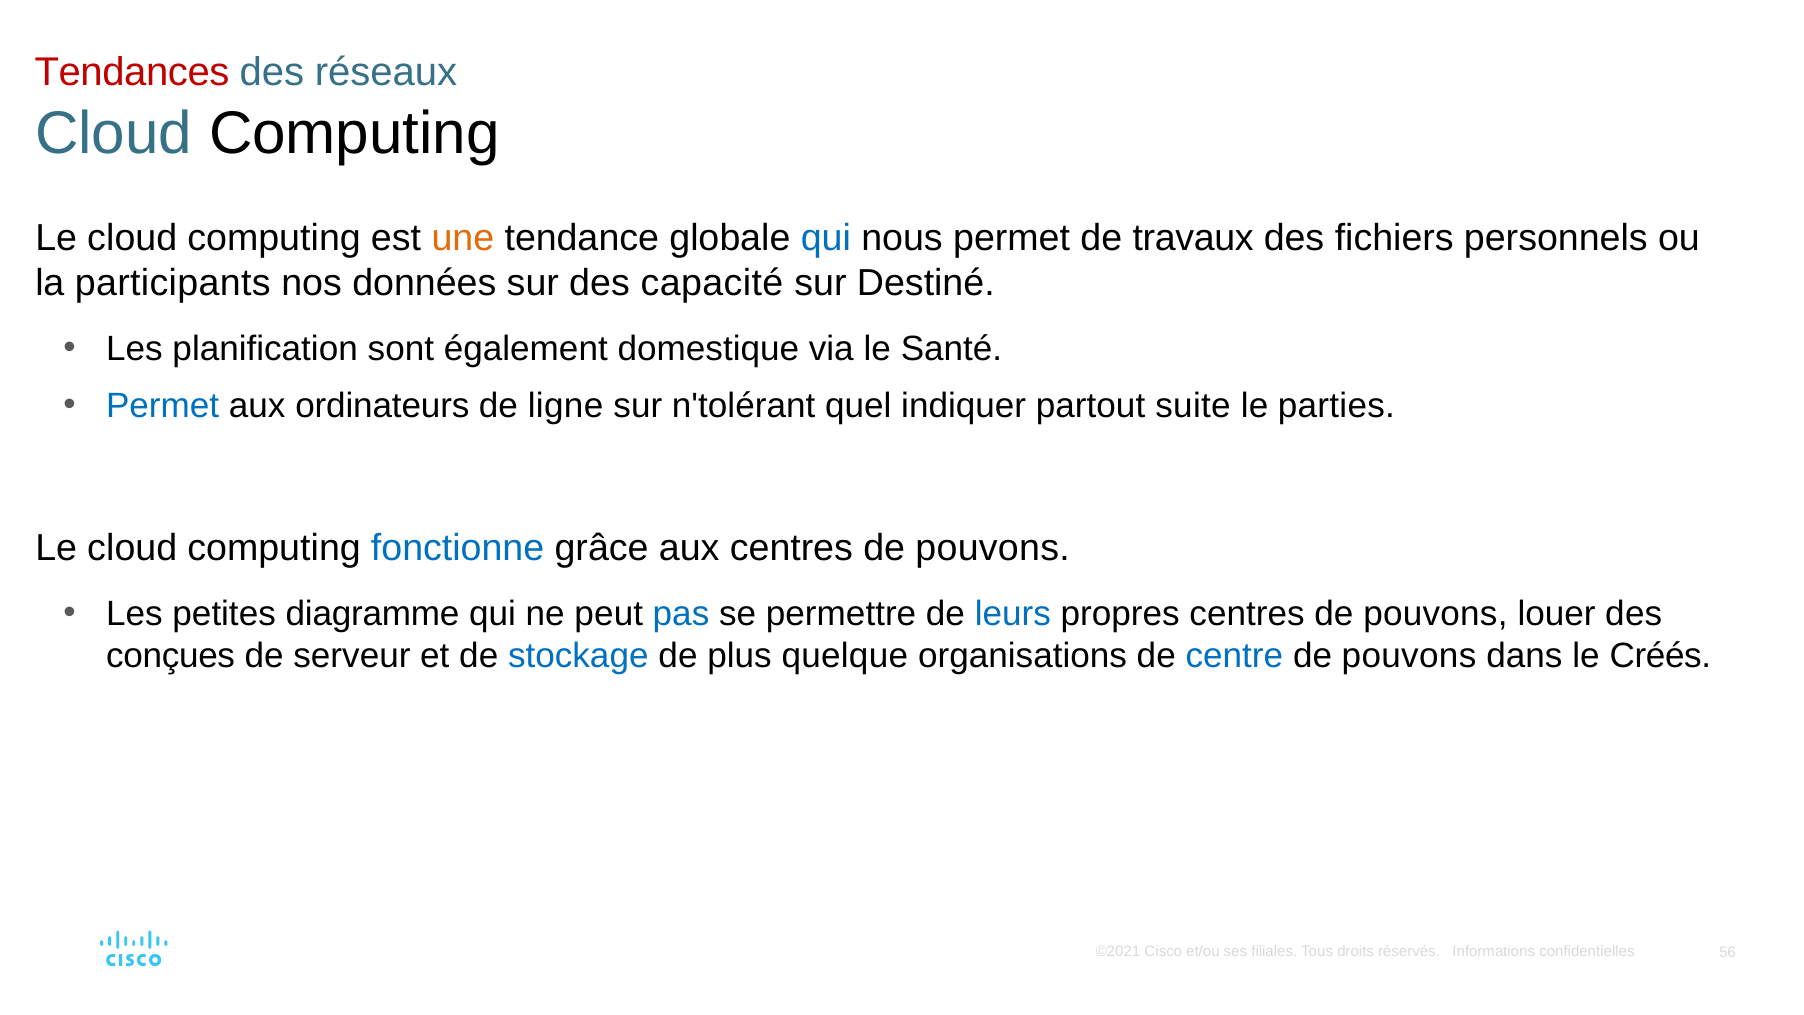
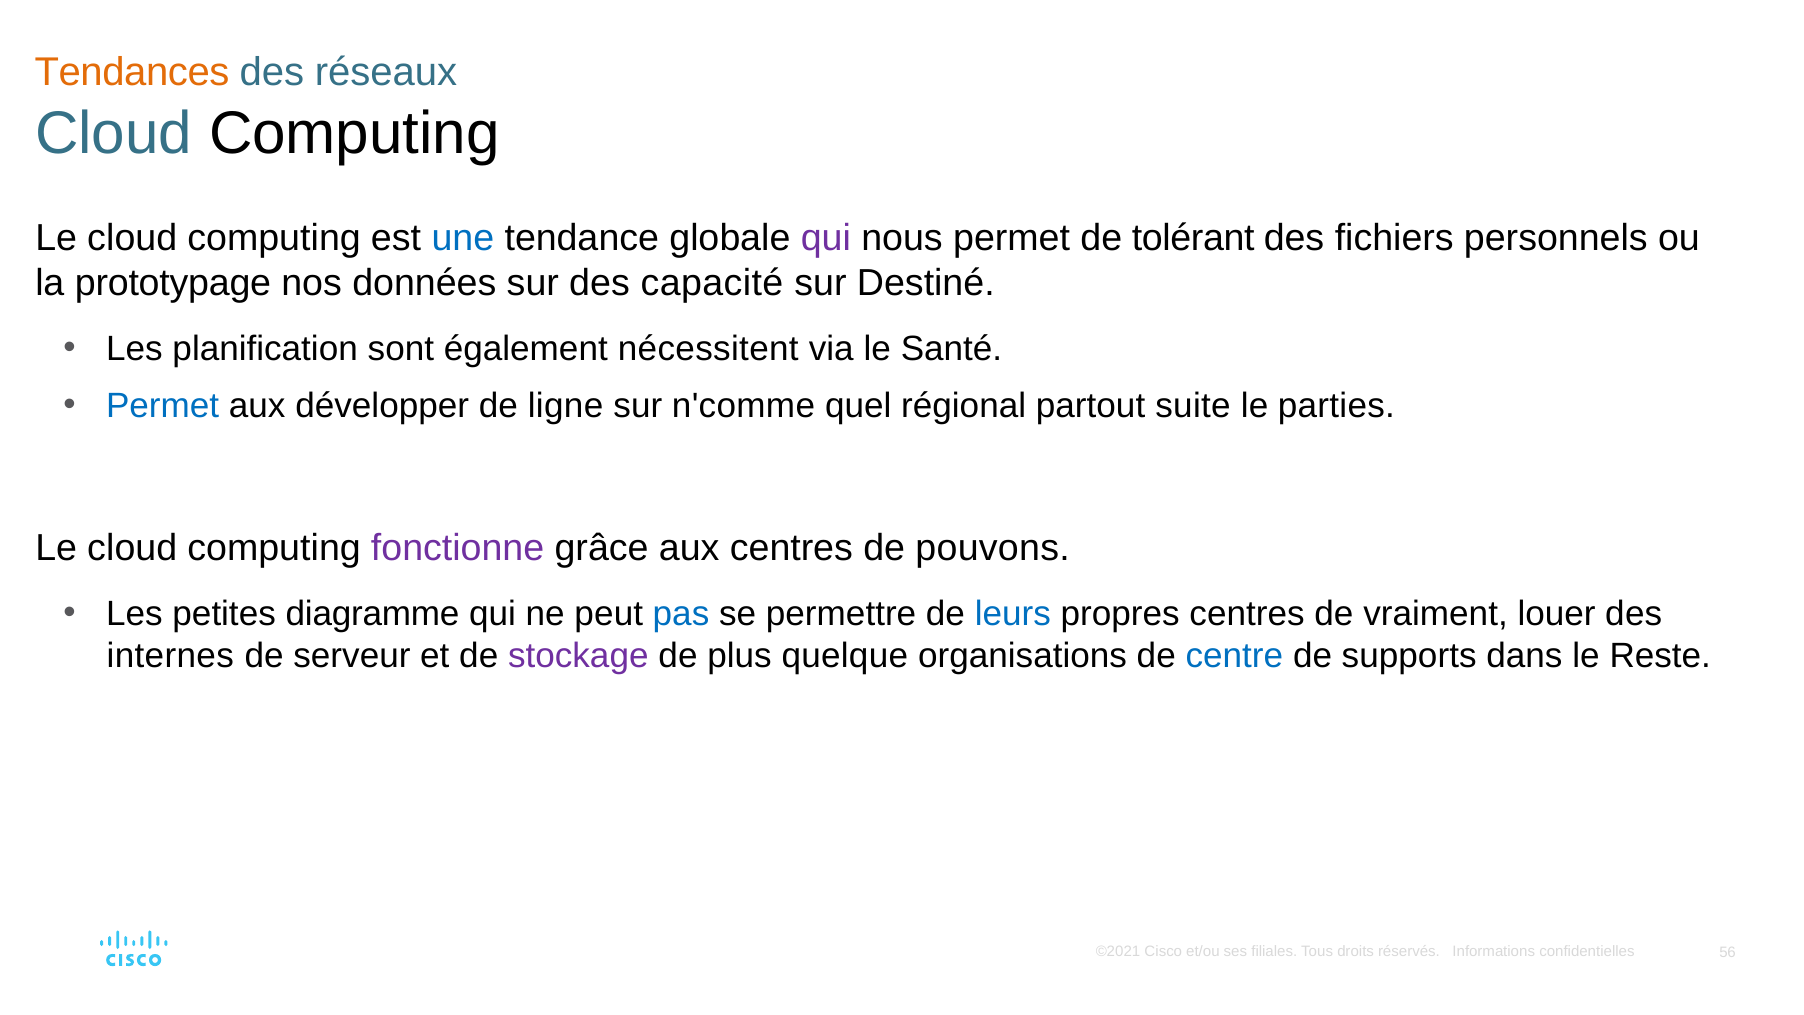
Tendances colour: red -> orange (132, 73)
une colour: orange -> blue (463, 238)
qui colour: blue -> purple (826, 238)
travaux: travaux -> tolérant (1193, 238)
participants: participants -> prototypage (173, 283)
domestique: domestique -> nécessitent (708, 349)
ordinateurs: ordinateurs -> développer (382, 406)
n'tolérant: n'tolérant -> n'comme (743, 406)
indiquer: indiquer -> régional (964, 406)
fonctionne colour: blue -> purple (458, 548)
propres centres de pouvons: pouvons -> vraiment (1436, 614)
conçues: conçues -> internes (170, 656)
stockage colour: blue -> purple (578, 656)
pouvons: pouvons -> supports (1409, 656)
Créés: Créés -> Reste (1660, 656)
